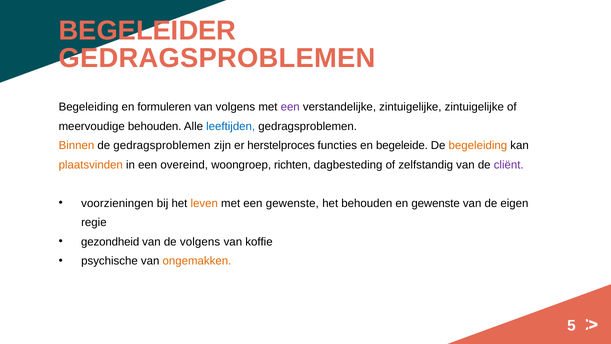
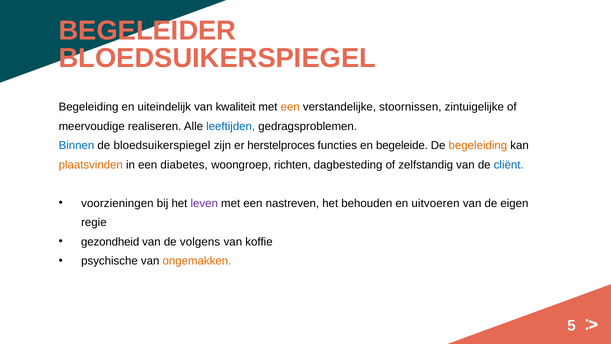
GEDRAGSPROBLEMEN: GEDRAGSPROBLEMEN -> BLOEDSUIKERSPIEGEL (217, 58)
formuleren: formuleren -> uiteindelijk (164, 107)
van volgens: volgens -> kwaliteit (236, 107)
een colour: purple -> orange (290, 107)
verstandelijke zintuigelijke: zintuigelijke -> stoornissen (410, 107)
meervoudige behouden: behouden -> realiseren (155, 126)
Binnen colour: orange -> blue (76, 145)
de gedragsproblemen: gedragsproblemen -> bloedsuikerspiegel (162, 145)
overeind: overeind -> diabetes (184, 165)
cliënt colour: purple -> blue (509, 165)
leven colour: orange -> purple (204, 203)
een gewenste: gewenste -> nastreven (292, 203)
en gewenste: gewenste -> uitvoeren (436, 203)
